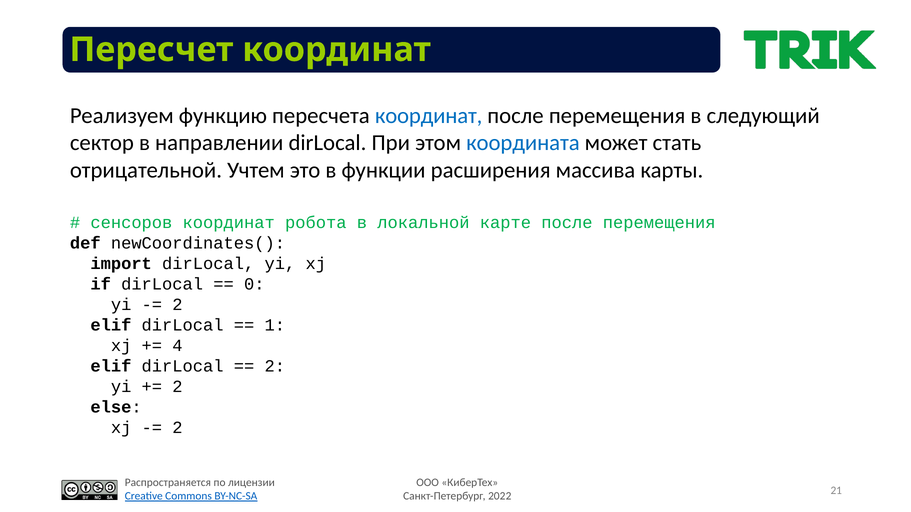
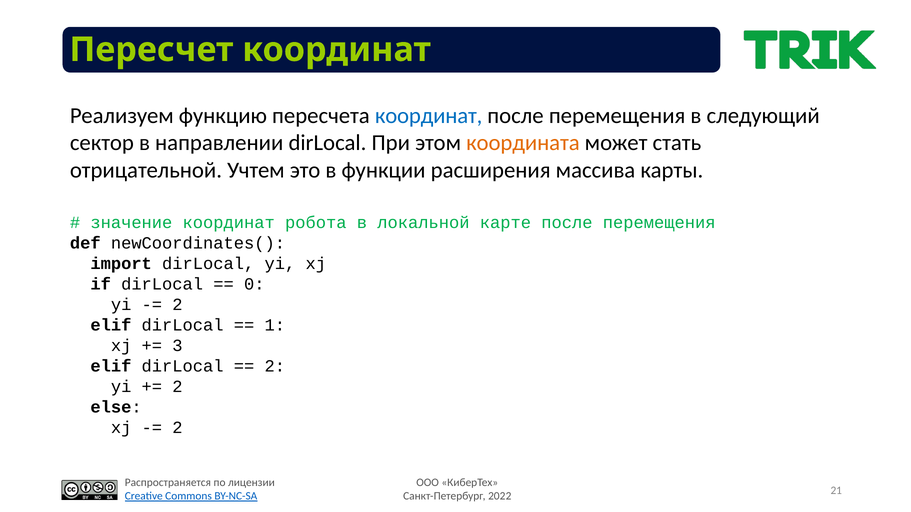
координата colour: blue -> orange (523, 143)
сенсоров: сенсоров -> значение (131, 223)
4: 4 -> 3 (177, 346)
